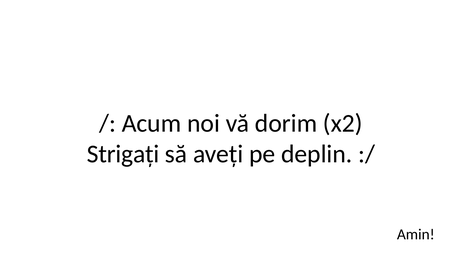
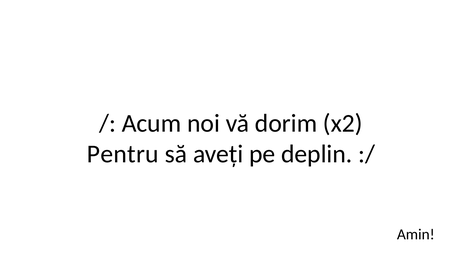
Strigați: Strigați -> Pentru (123, 154)
